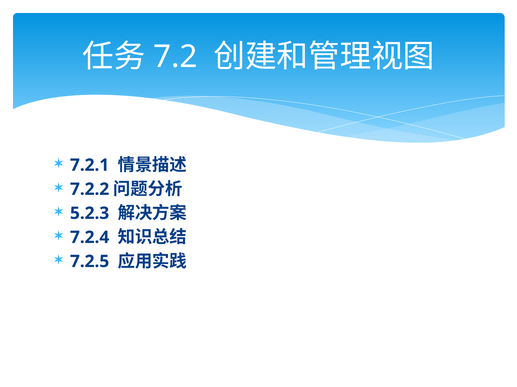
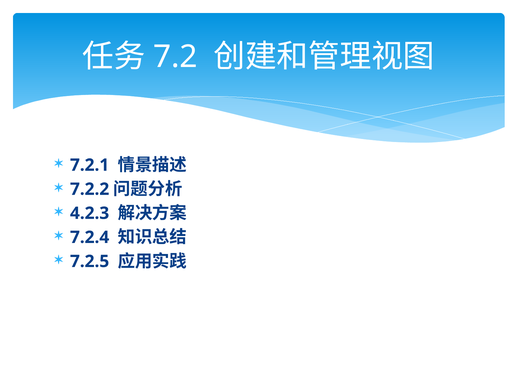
5.2.3: 5.2.3 -> 4.2.3 (90, 214)
